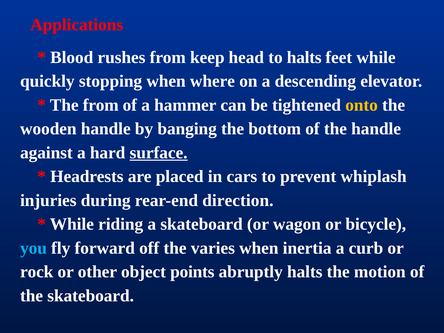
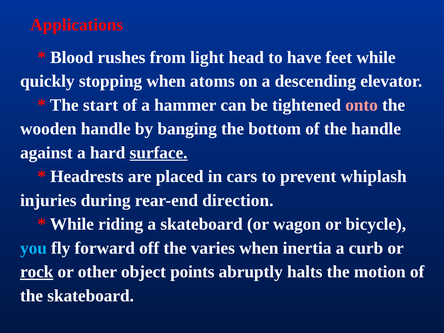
keep: keep -> light (207, 57)
to halts: halts -> have (304, 57)
where: where -> atoms (212, 81)
The from: from -> start (101, 105)
onto colour: yellow -> pink (362, 105)
rock underline: none -> present (37, 272)
